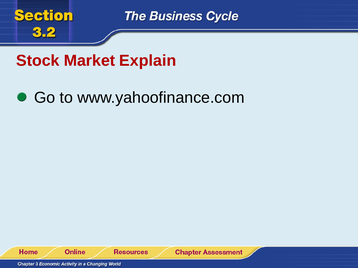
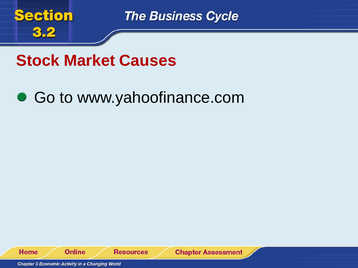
Explain: Explain -> Causes (148, 61)
